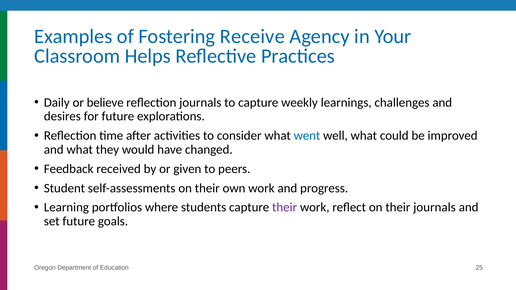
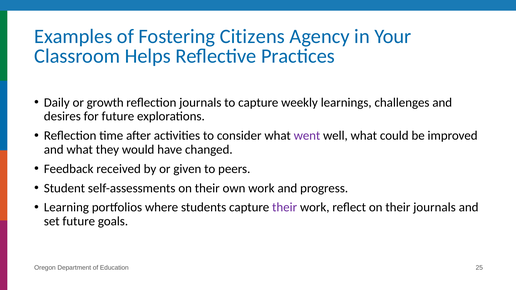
Receive: Receive -> Citizens (252, 36)
believe: believe -> growth (105, 103)
went colour: blue -> purple (307, 136)
